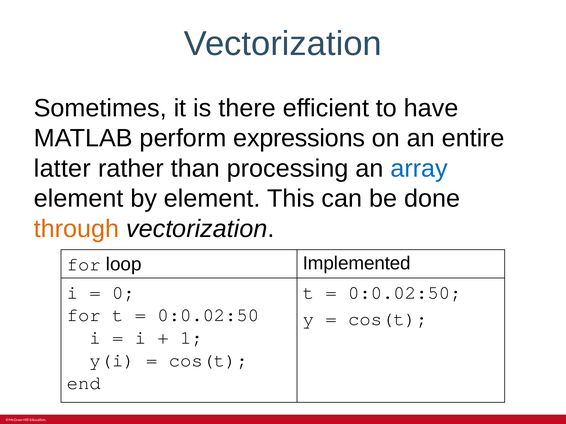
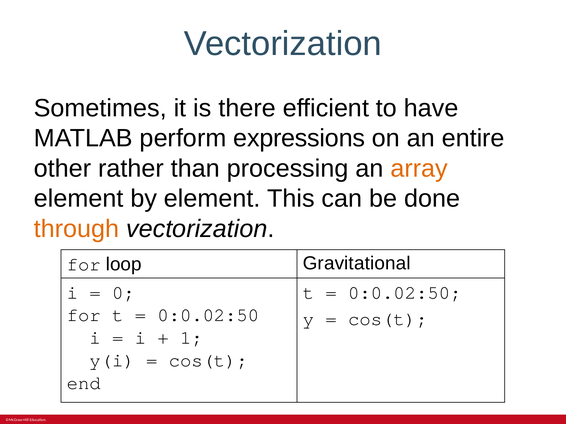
latter: latter -> other (63, 169)
array colour: blue -> orange (419, 169)
Implemented: Implemented -> Gravitational (357, 264)
